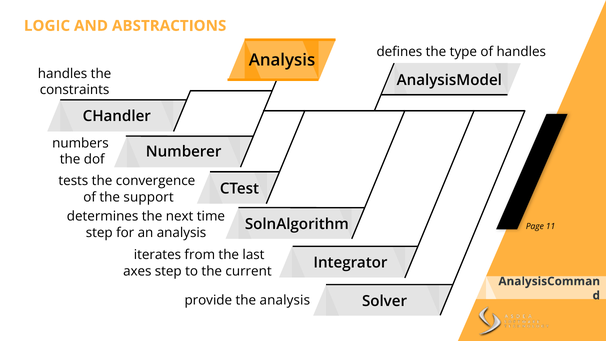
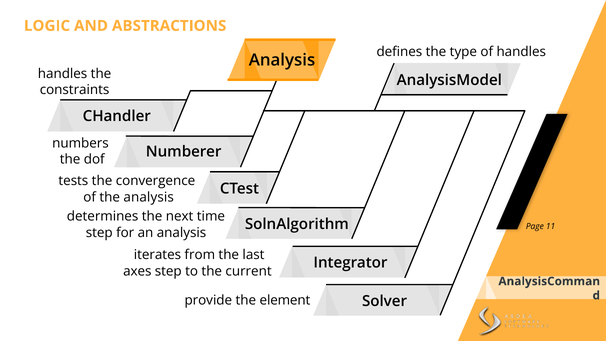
the support: support -> analysis (149, 197)
the analysis: analysis -> element (285, 300)
